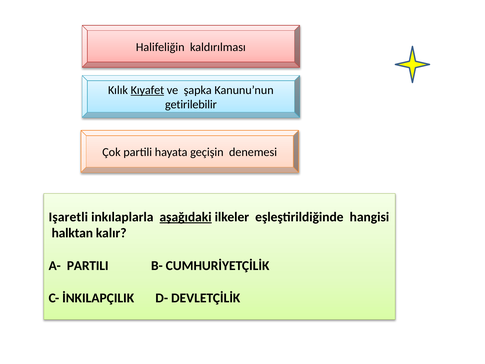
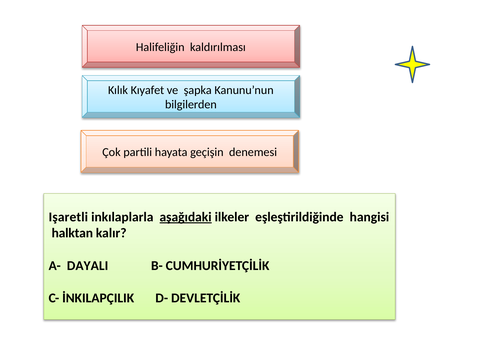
Kıyafet underline: present -> none (147, 90)
getirilebilir: getirilebilir -> bilgilerden (191, 104)
A- PARTILI: PARTILI -> DAYALI (88, 265)
